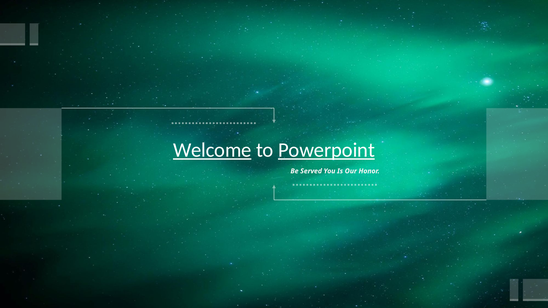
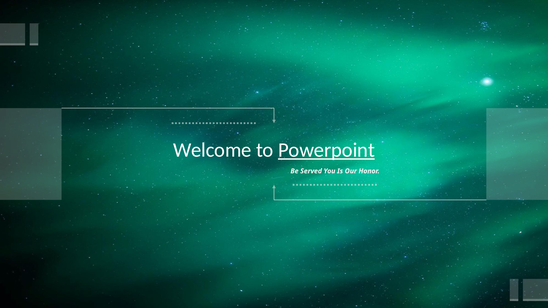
Welcome underline: present -> none (212, 150)
